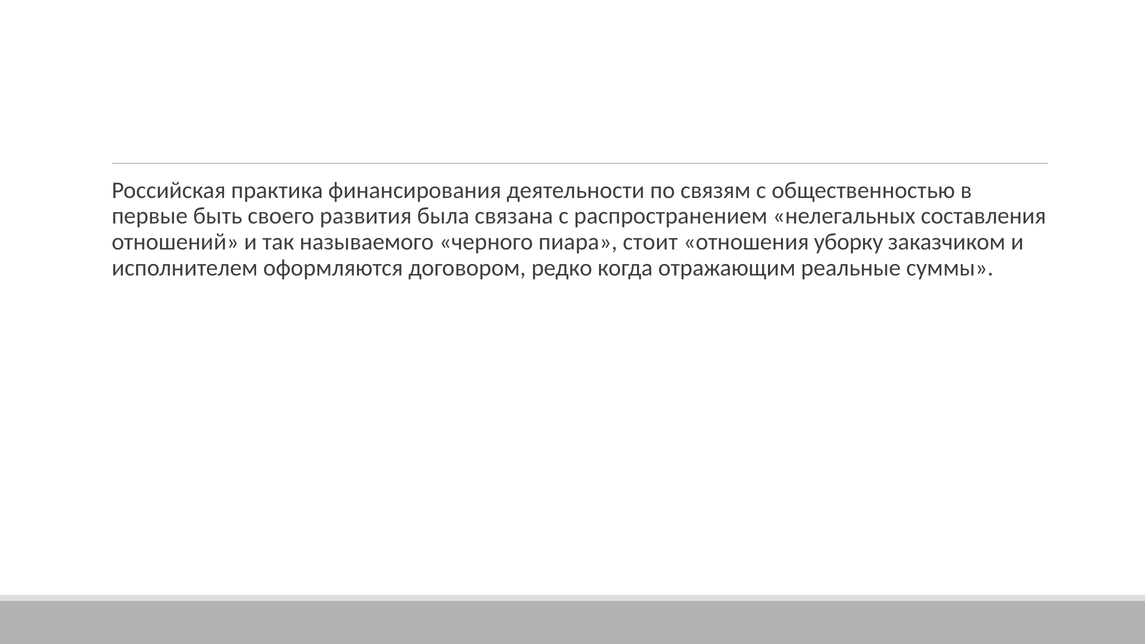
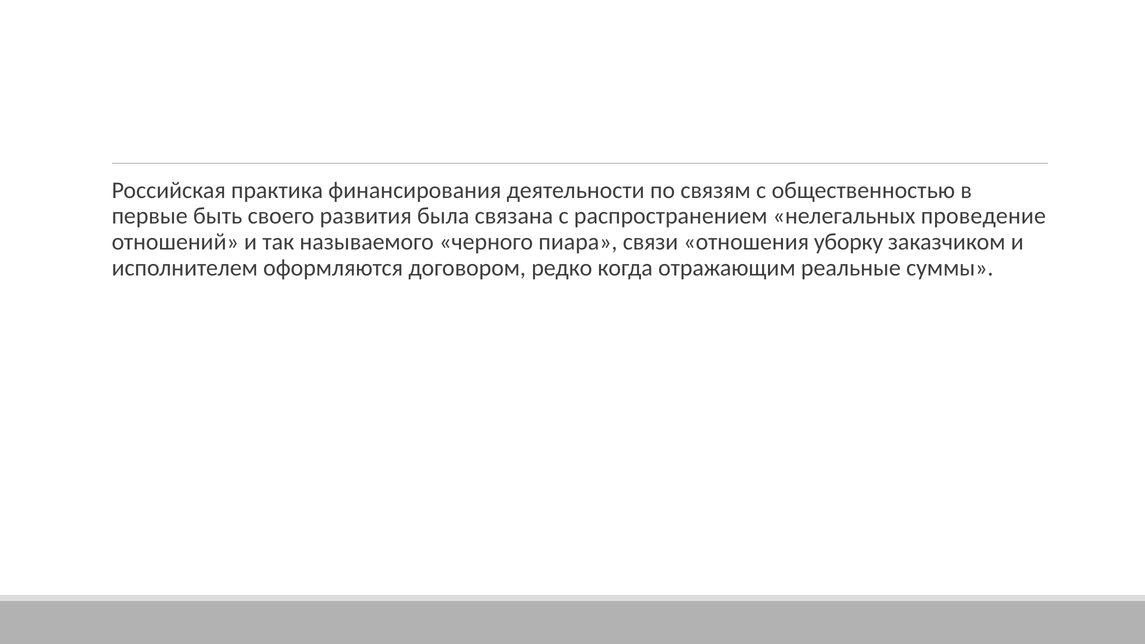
составления: составления -> проведение (983, 216)
стоит: стоит -> связи (651, 242)
